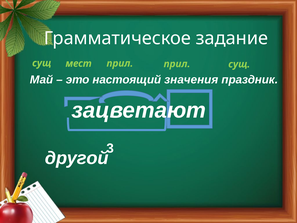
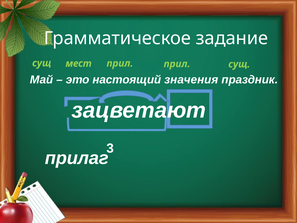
другой: другой -> прилаг (77, 158)
